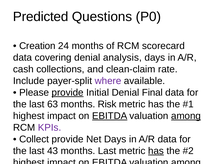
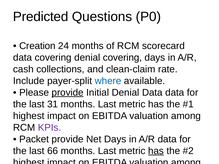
denial analysis: analysis -> covering (122, 58)
where colour: purple -> blue (108, 81)
Denial Final: Final -> Data (152, 93)
63: 63 -> 31 (53, 104)
Risk: Risk -> Last (107, 104)
EBITDA underline: present -> none (110, 116)
among underline: present -> none (186, 116)
Collect: Collect -> Packet (34, 139)
43: 43 -> 66 (53, 151)
